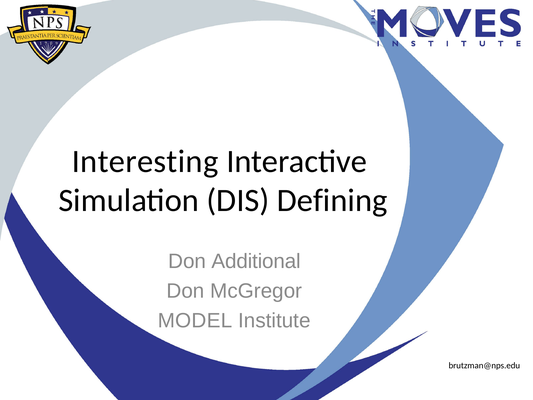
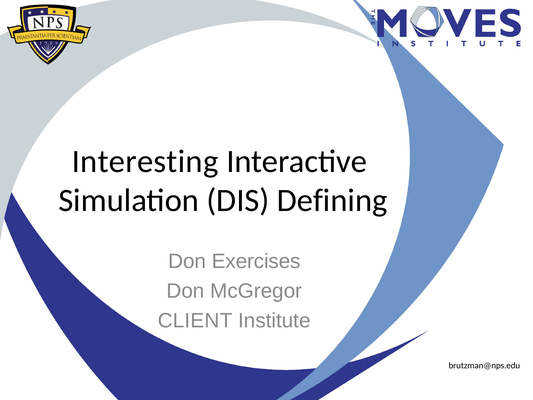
Additional: Additional -> Exercises (256, 261)
MODEL: MODEL -> CLIENT (195, 321)
